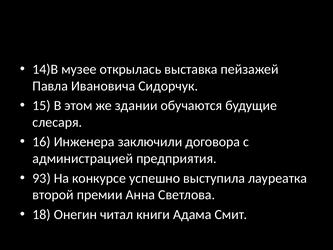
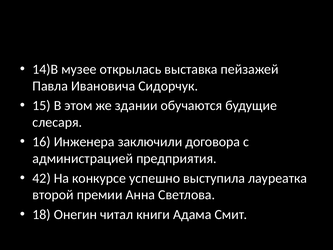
93: 93 -> 42 (42, 178)
